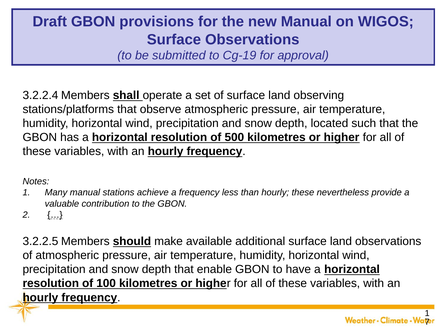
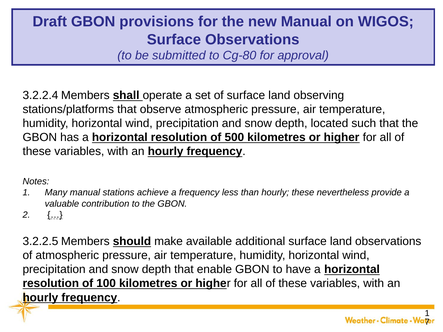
Cg-19: Cg-19 -> Cg-80 (239, 56)
